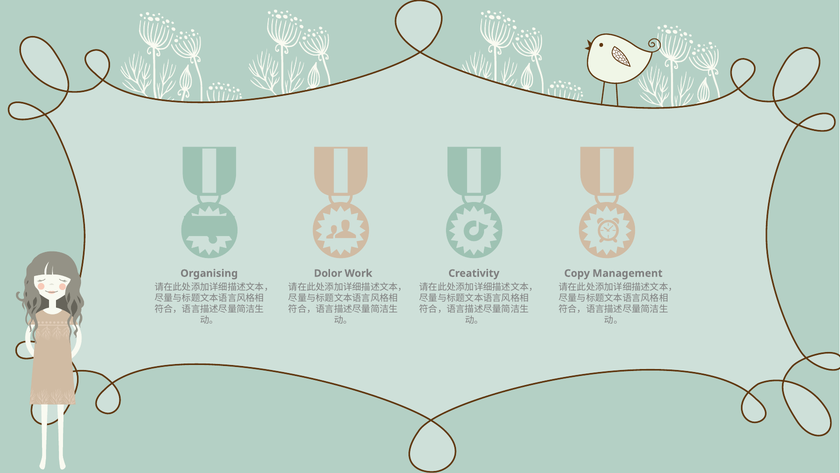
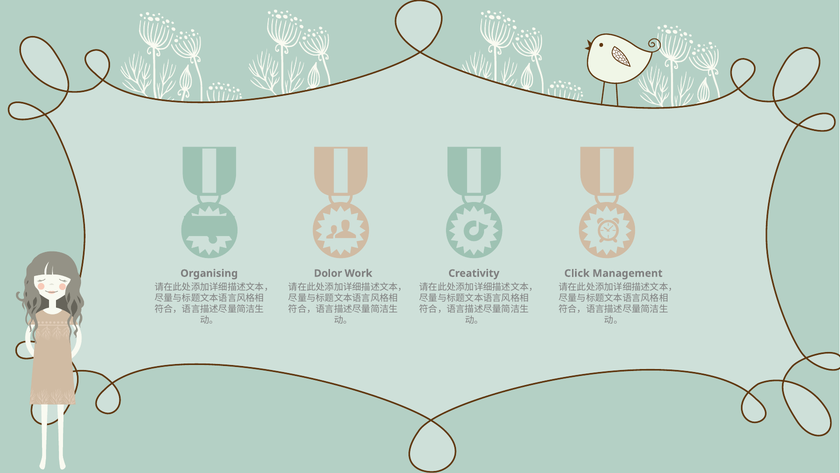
Copy: Copy -> Click (577, 273)
